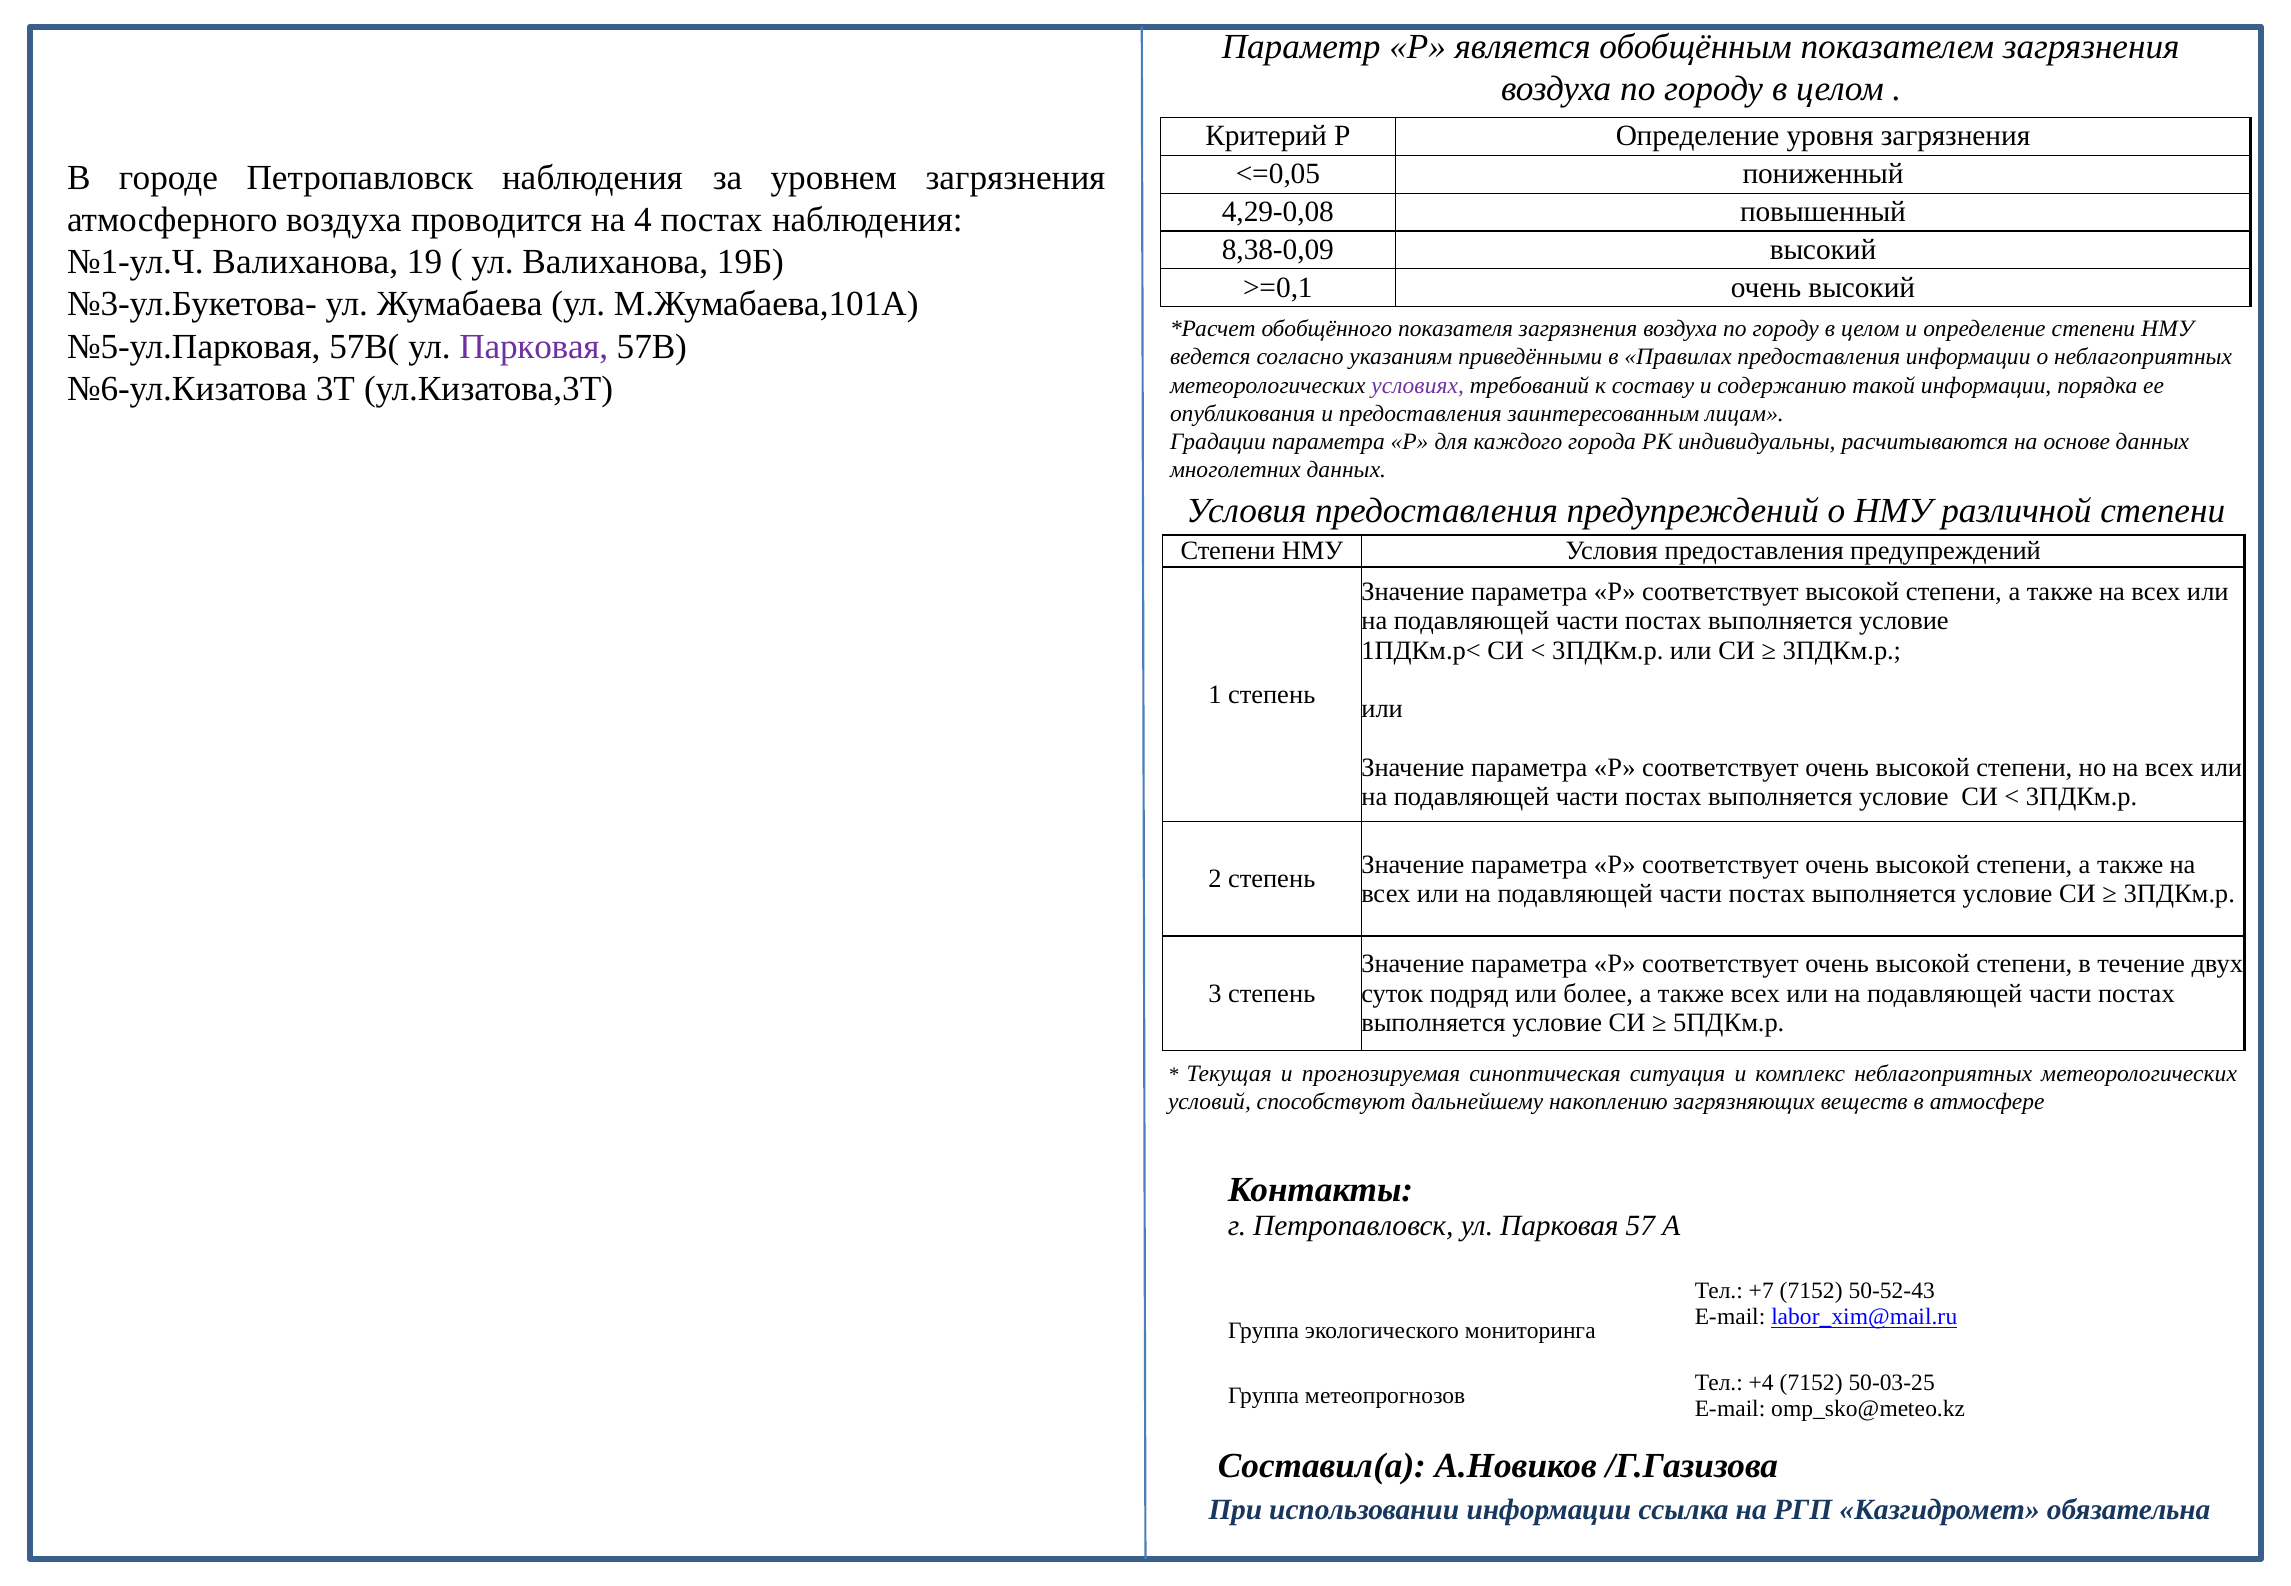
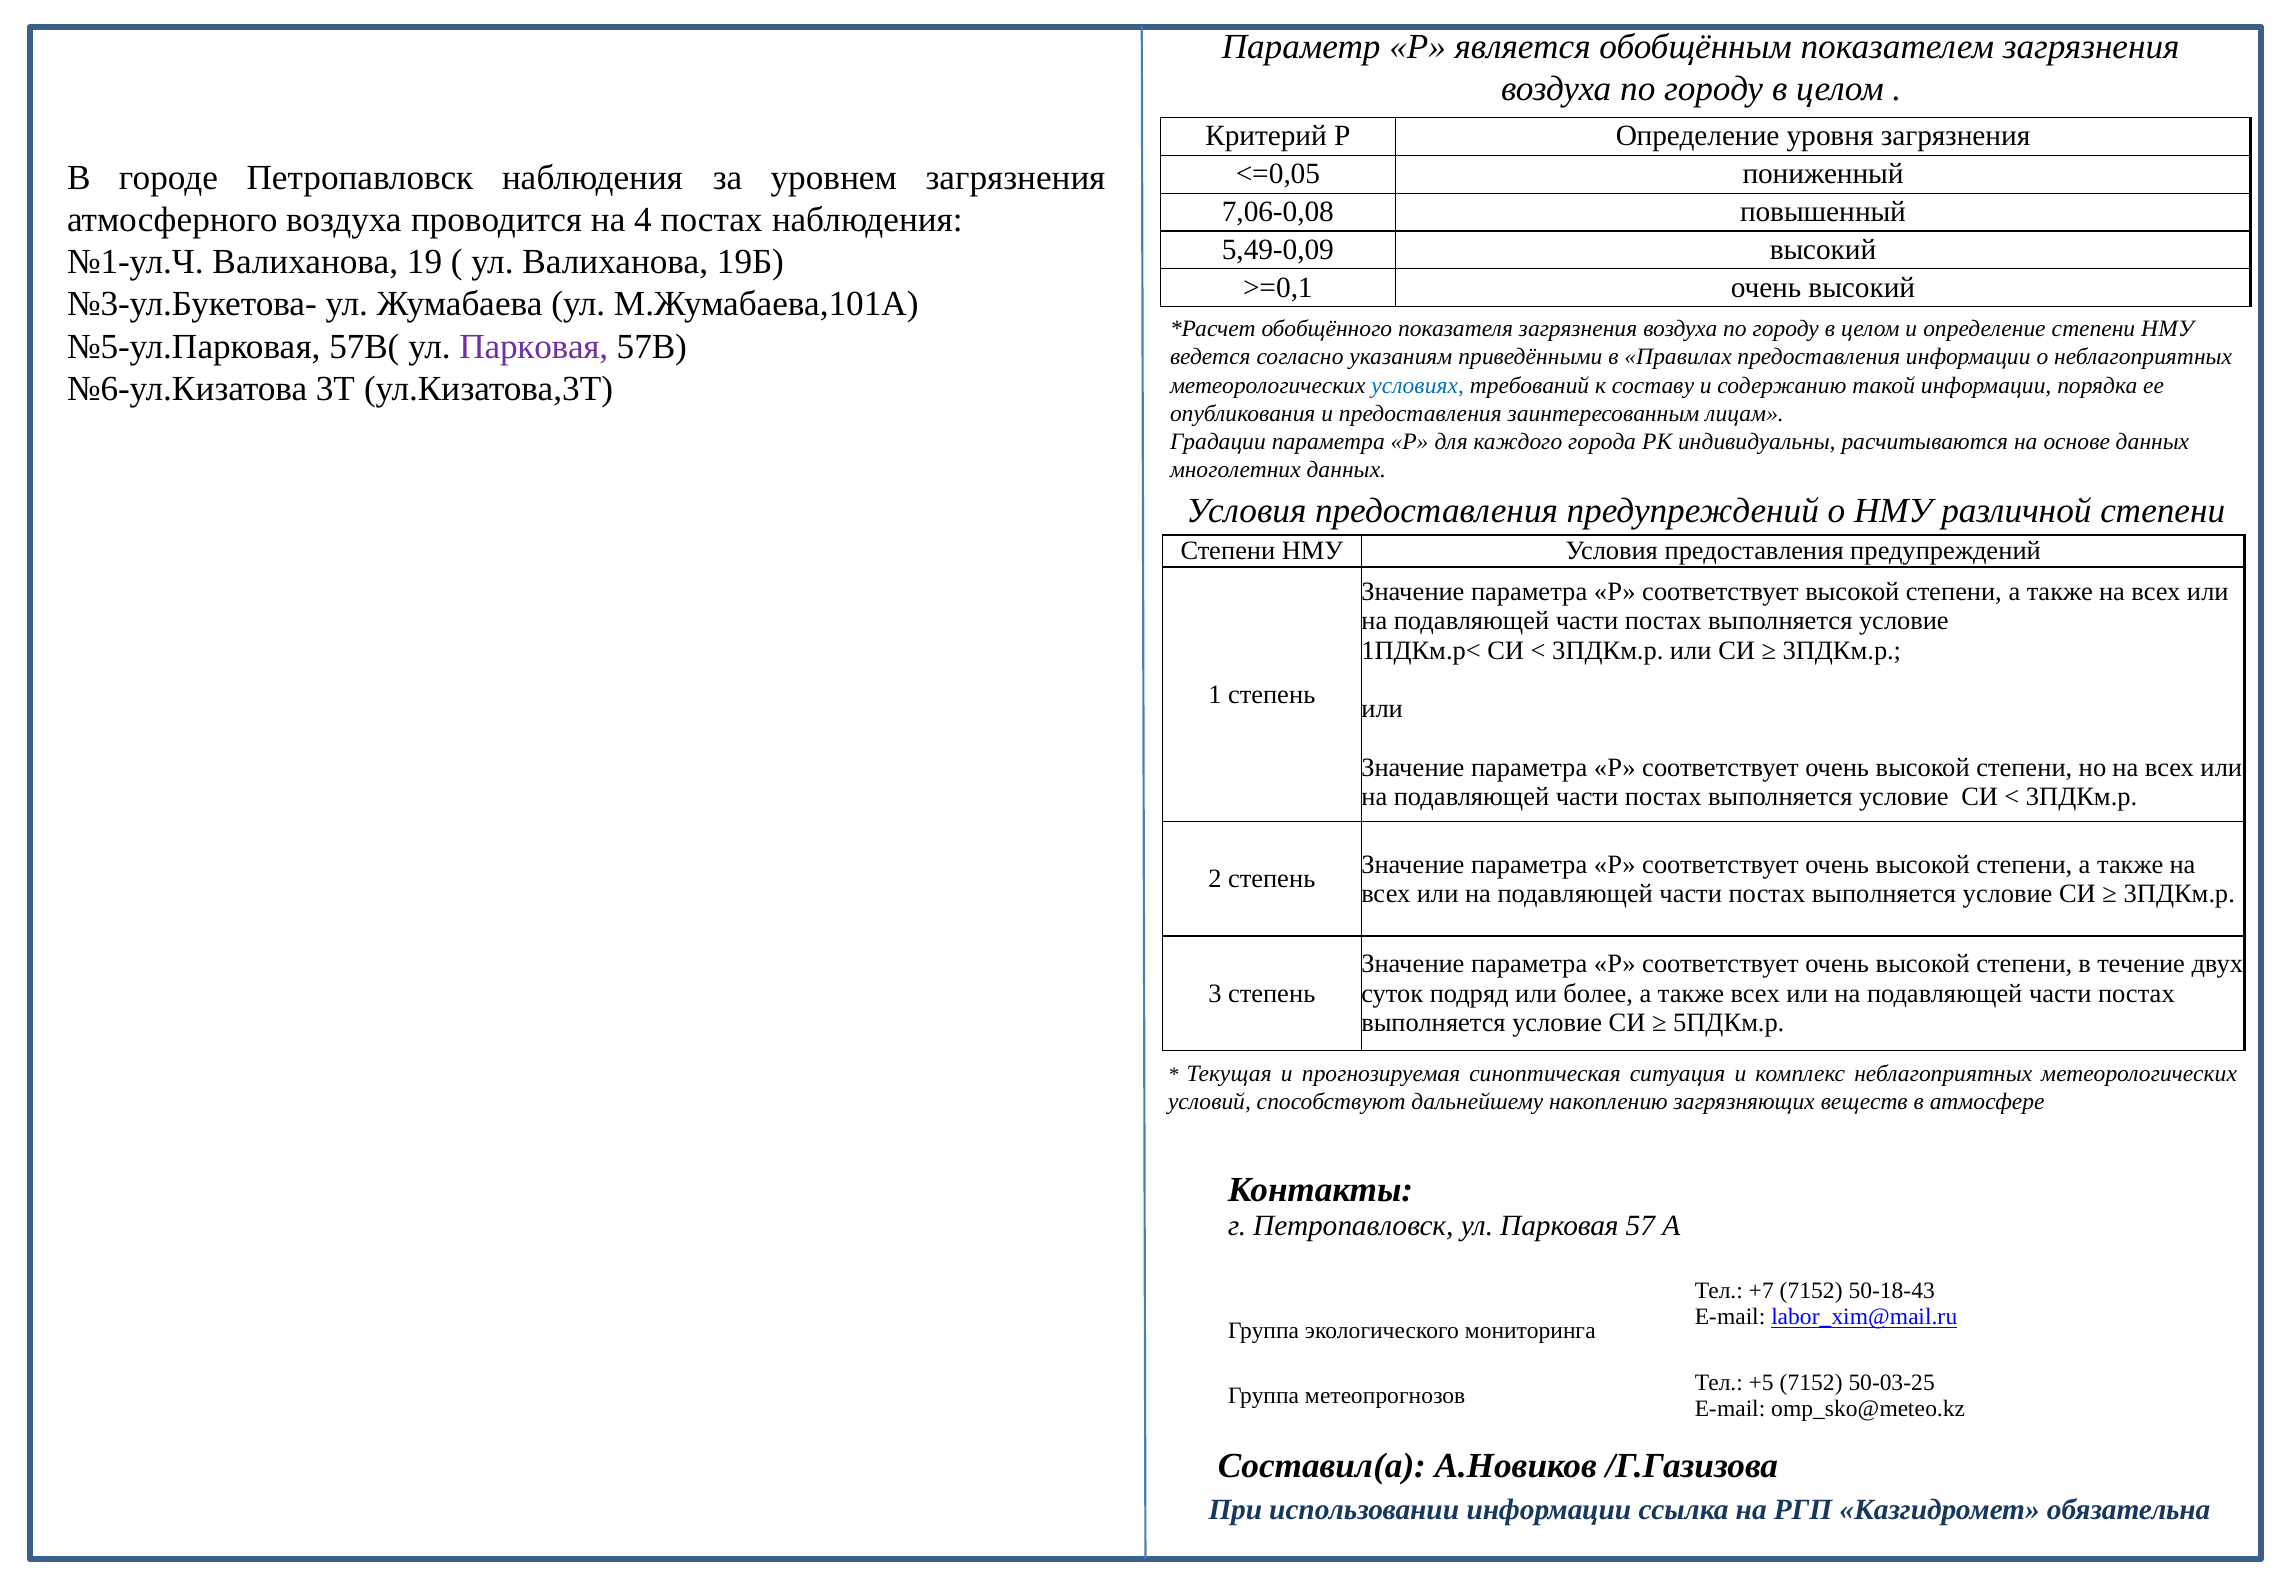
4,29-0,08: 4,29-0,08 -> 7,06-0,08 (1278, 212)
8,38-0,09: 8,38-0,09 -> 5,49-0,09 (1278, 250)
условиях colour: purple -> blue (1418, 385)
50-52-43: 50-52-43 -> 50-18-43 (1892, 1291)
+4: +4 -> +5 (1761, 1383)
